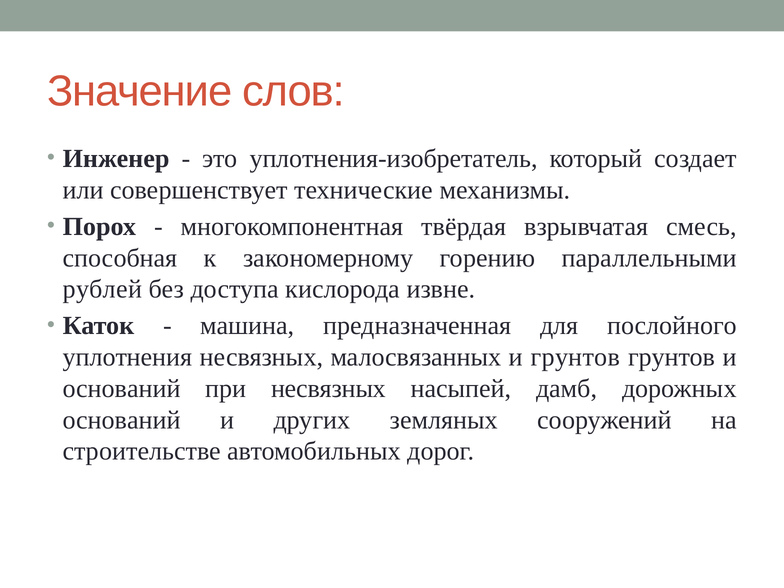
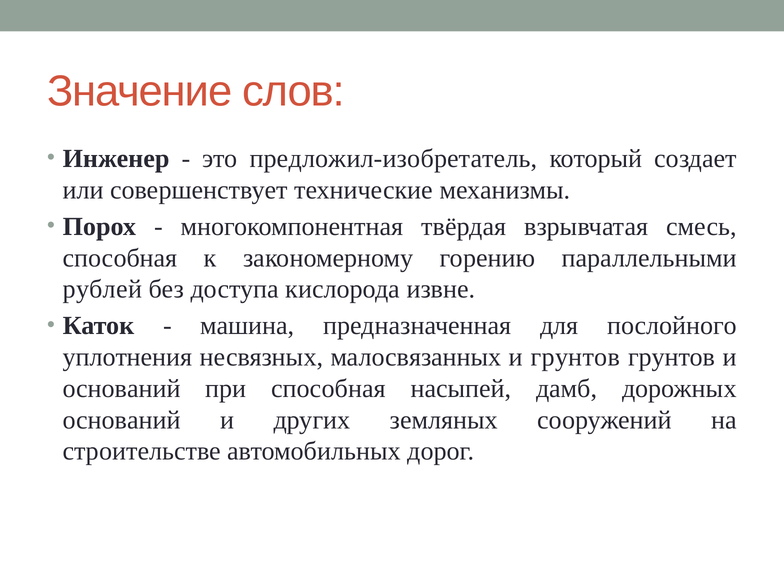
уплотнения-изобретатель: уплотнения-изобретатель -> предложил-изобретатель (393, 159)
при несвязных: несвязных -> способная (328, 389)
